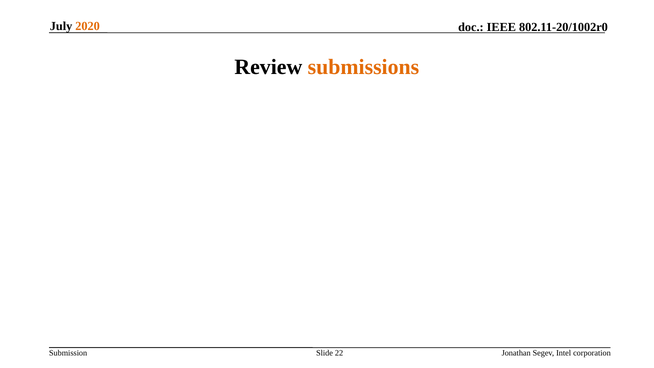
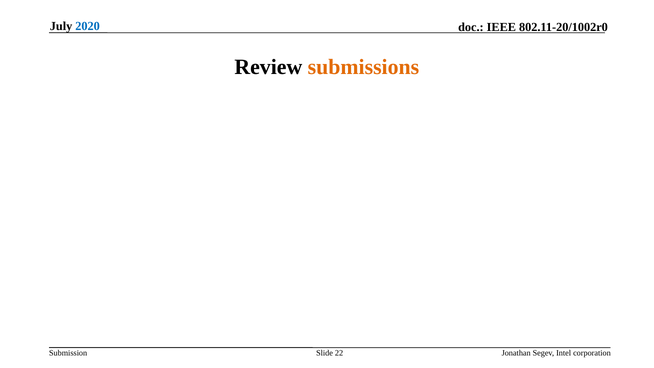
2020 colour: orange -> blue (88, 26)
